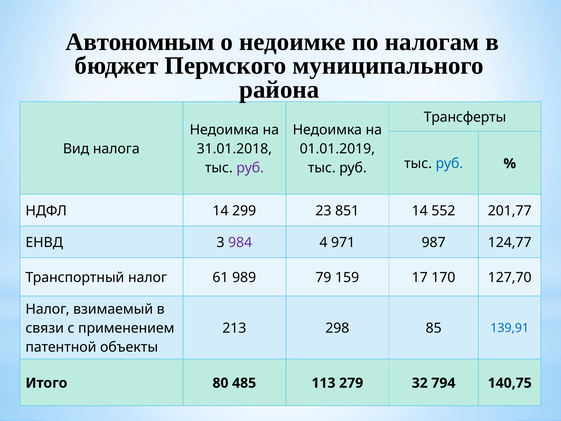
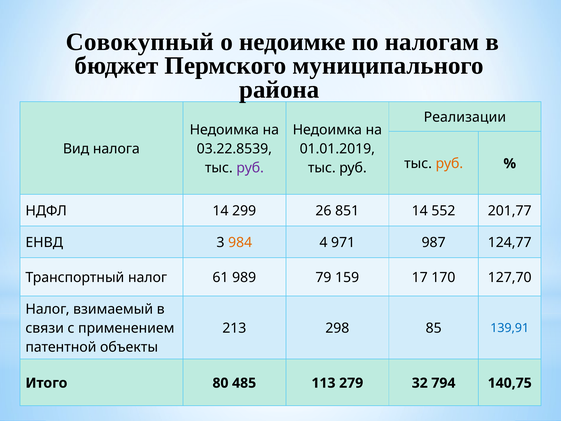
Автономным: Автономным -> Совокупный (140, 42)
Трансферты: Трансферты -> Реализации (465, 117)
31.01.2018: 31.01.2018 -> 03.22.8539 (234, 149)
руб colour: blue -> orange (449, 164)
23: 23 -> 26 (323, 211)
984 colour: purple -> orange (240, 242)
